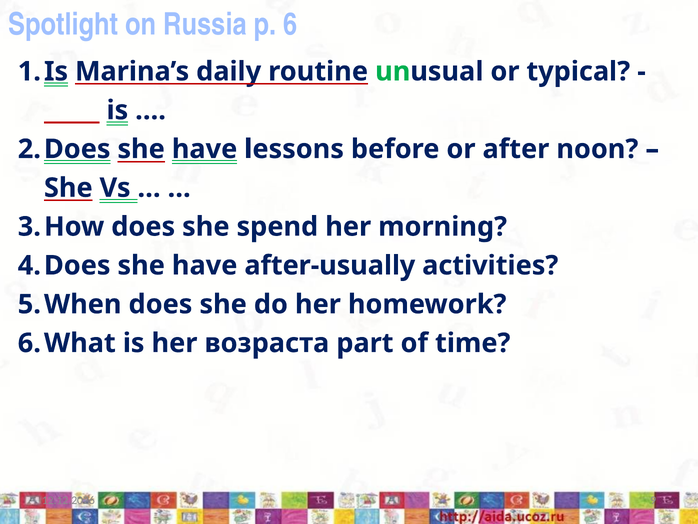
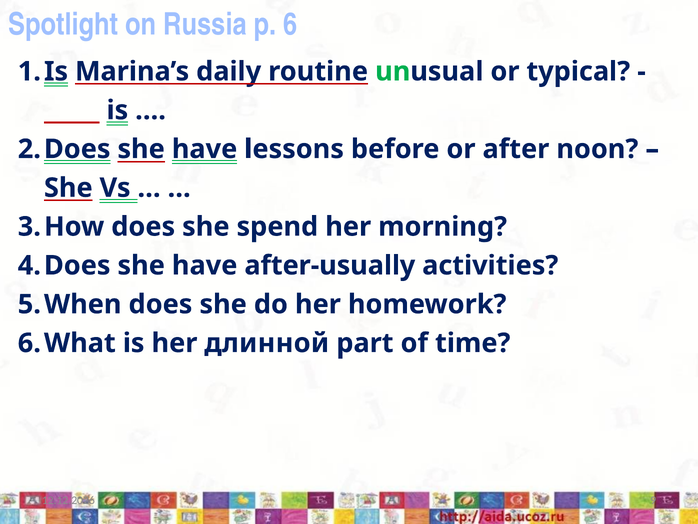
возраста: возраста -> длинной (267, 343)
